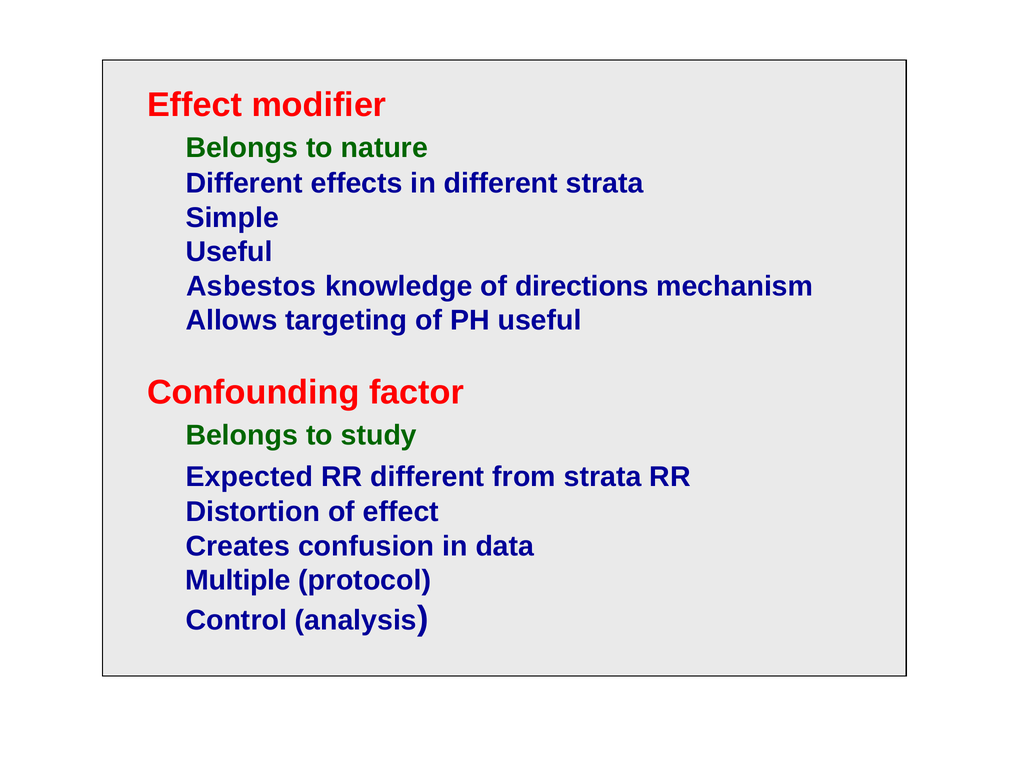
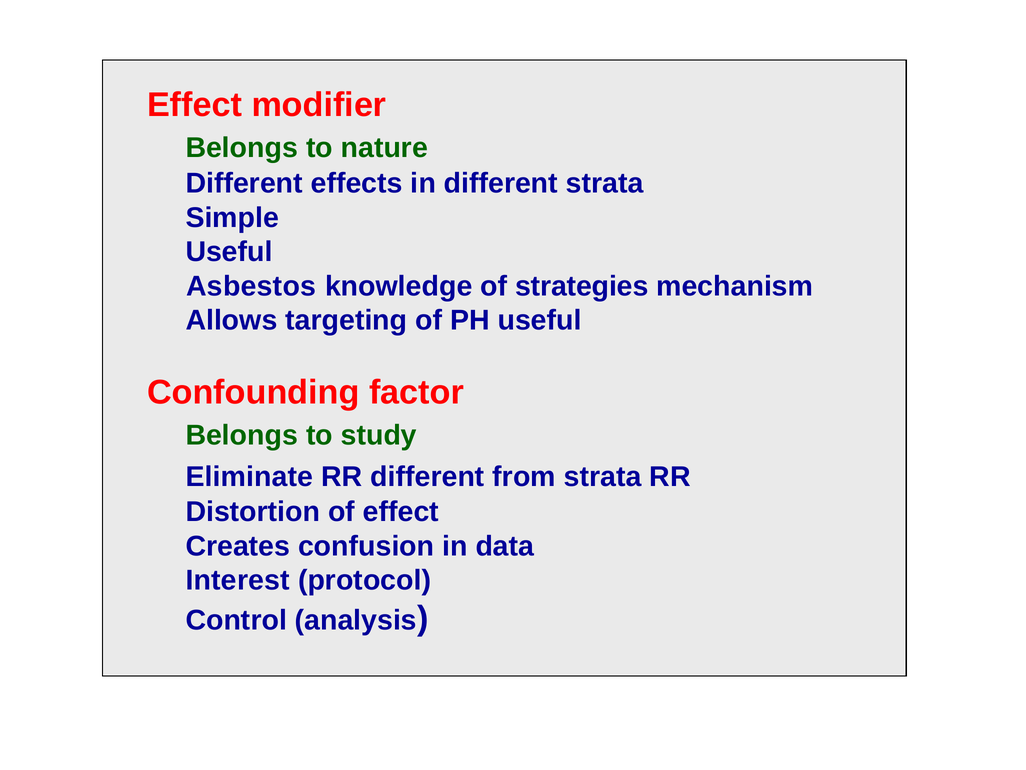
directions: directions -> strategies (582, 286)
Expected: Expected -> Eliminate (249, 476)
Multiple: Multiple -> Interest (238, 580)
